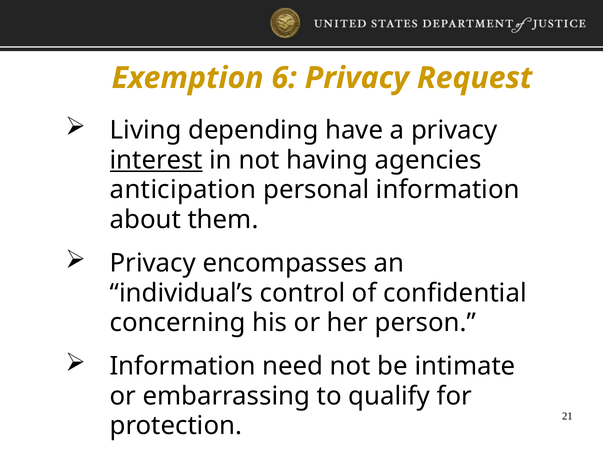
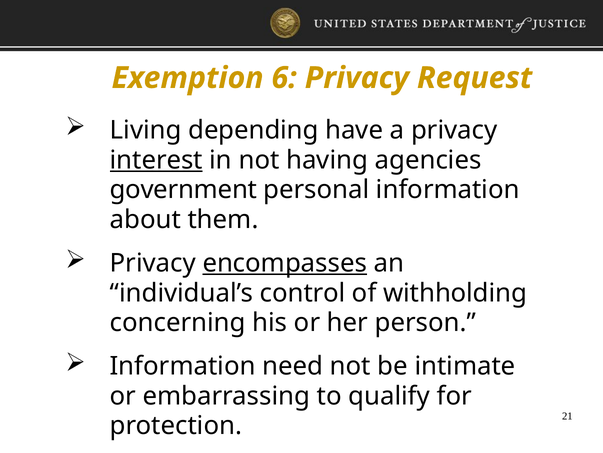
anticipation: anticipation -> government (183, 190)
encompasses underline: none -> present (285, 263)
confidential: confidential -> withholding (455, 293)
